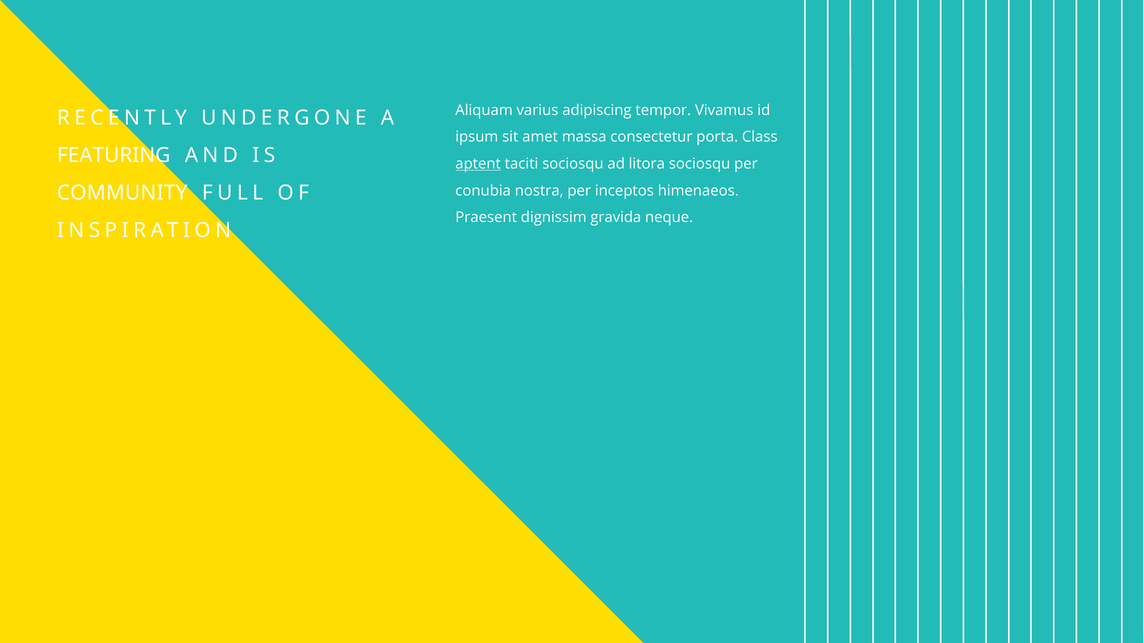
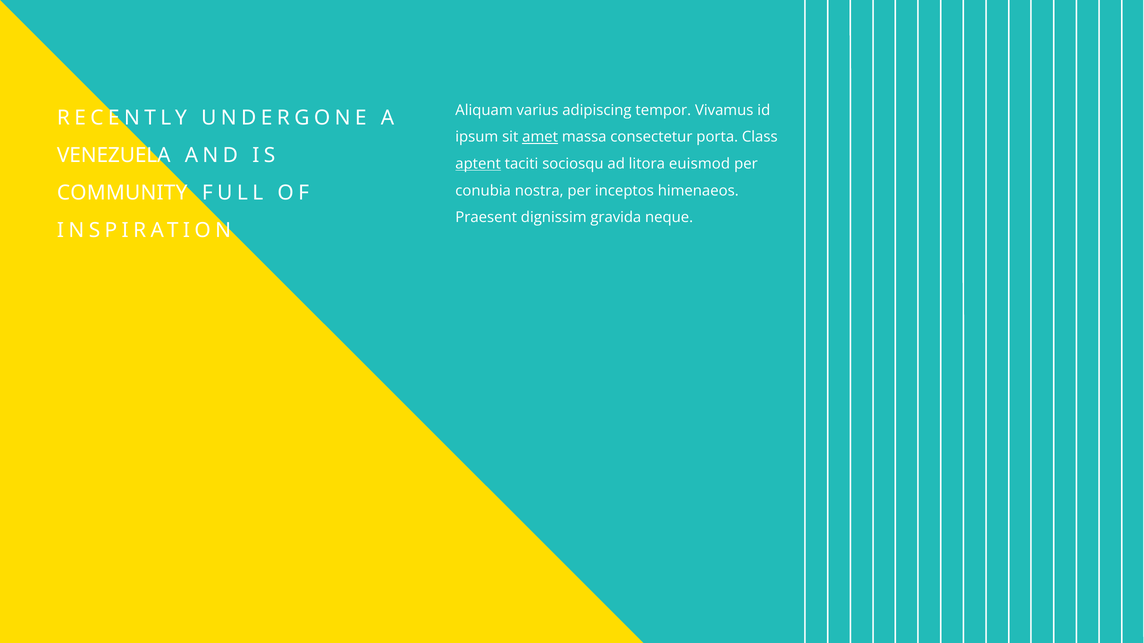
amet underline: none -> present (540, 137)
FEATURING: FEATURING -> VENEZUELA (114, 155)
litora sociosqu: sociosqu -> euismod (699, 164)
